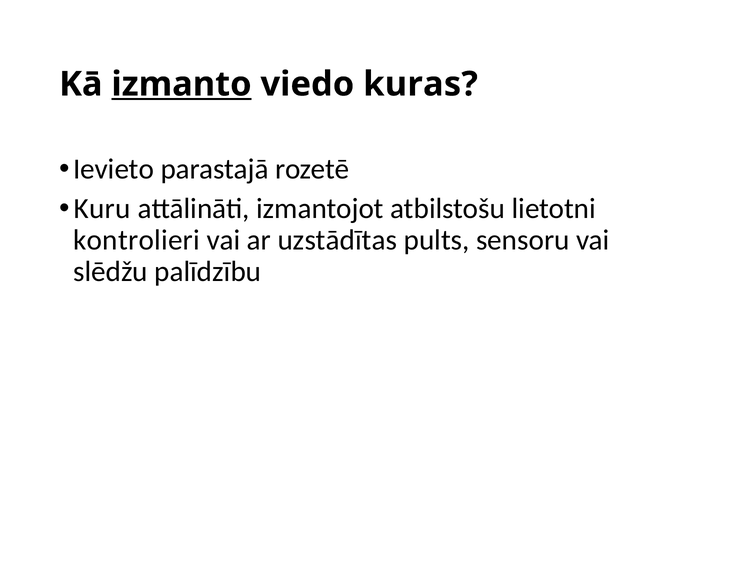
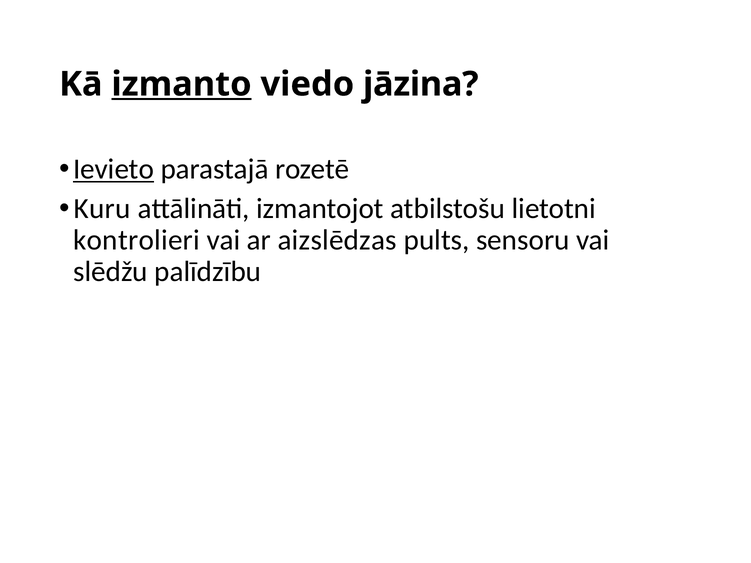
kuras: kuras -> jāzina (421, 84)
Ievieto underline: none -> present (114, 169)
uzstādītas: uzstādītas -> aizslēdzas (337, 240)
